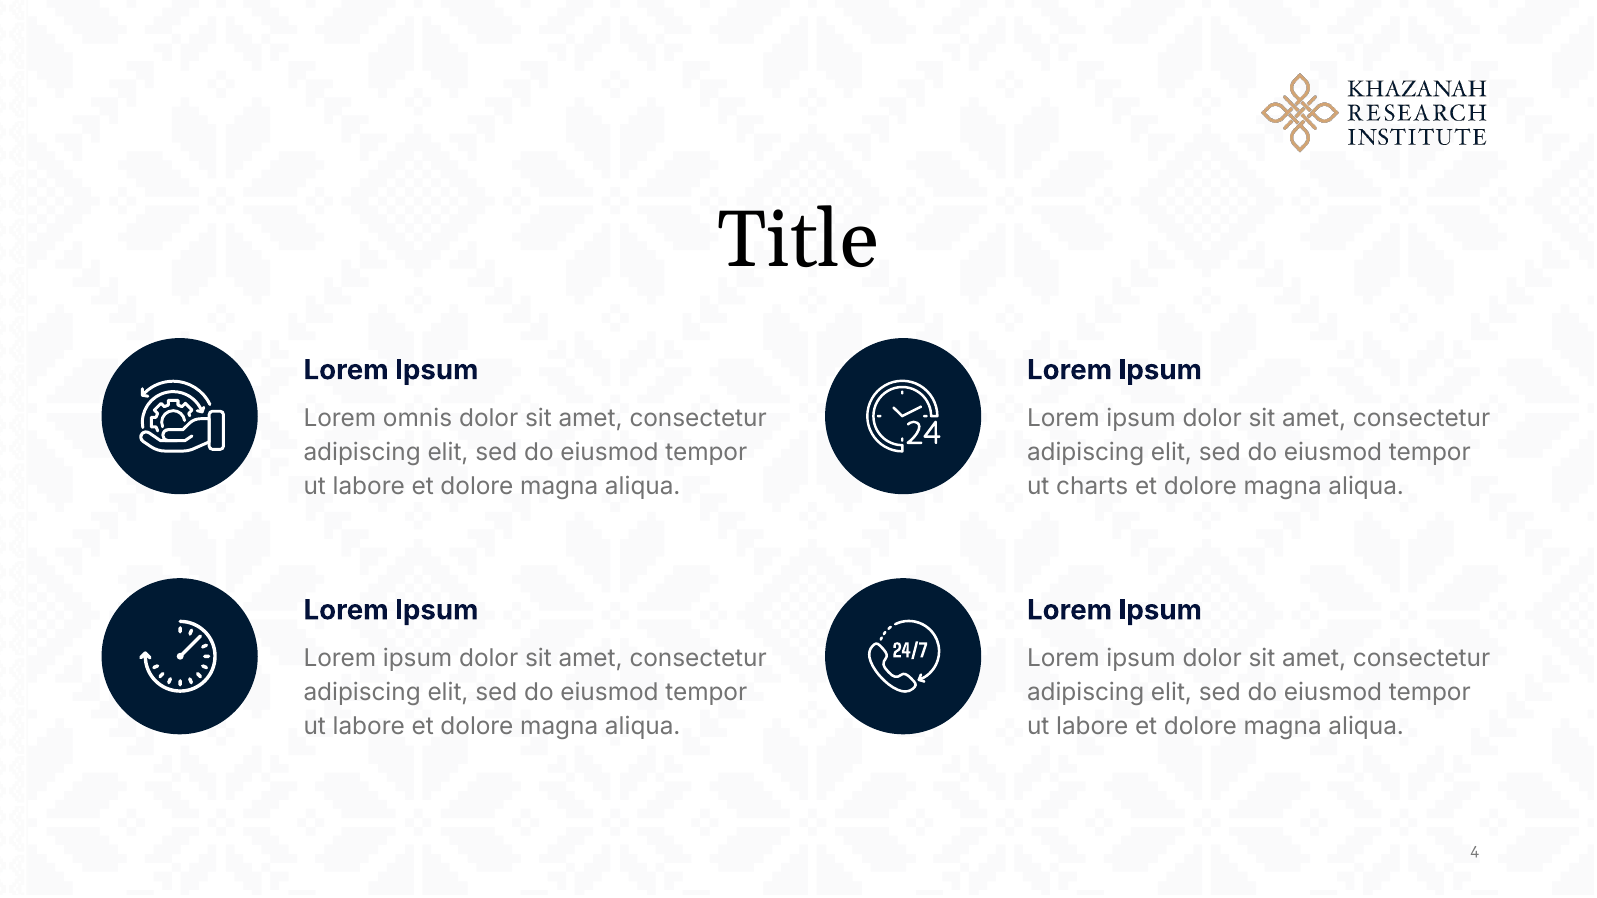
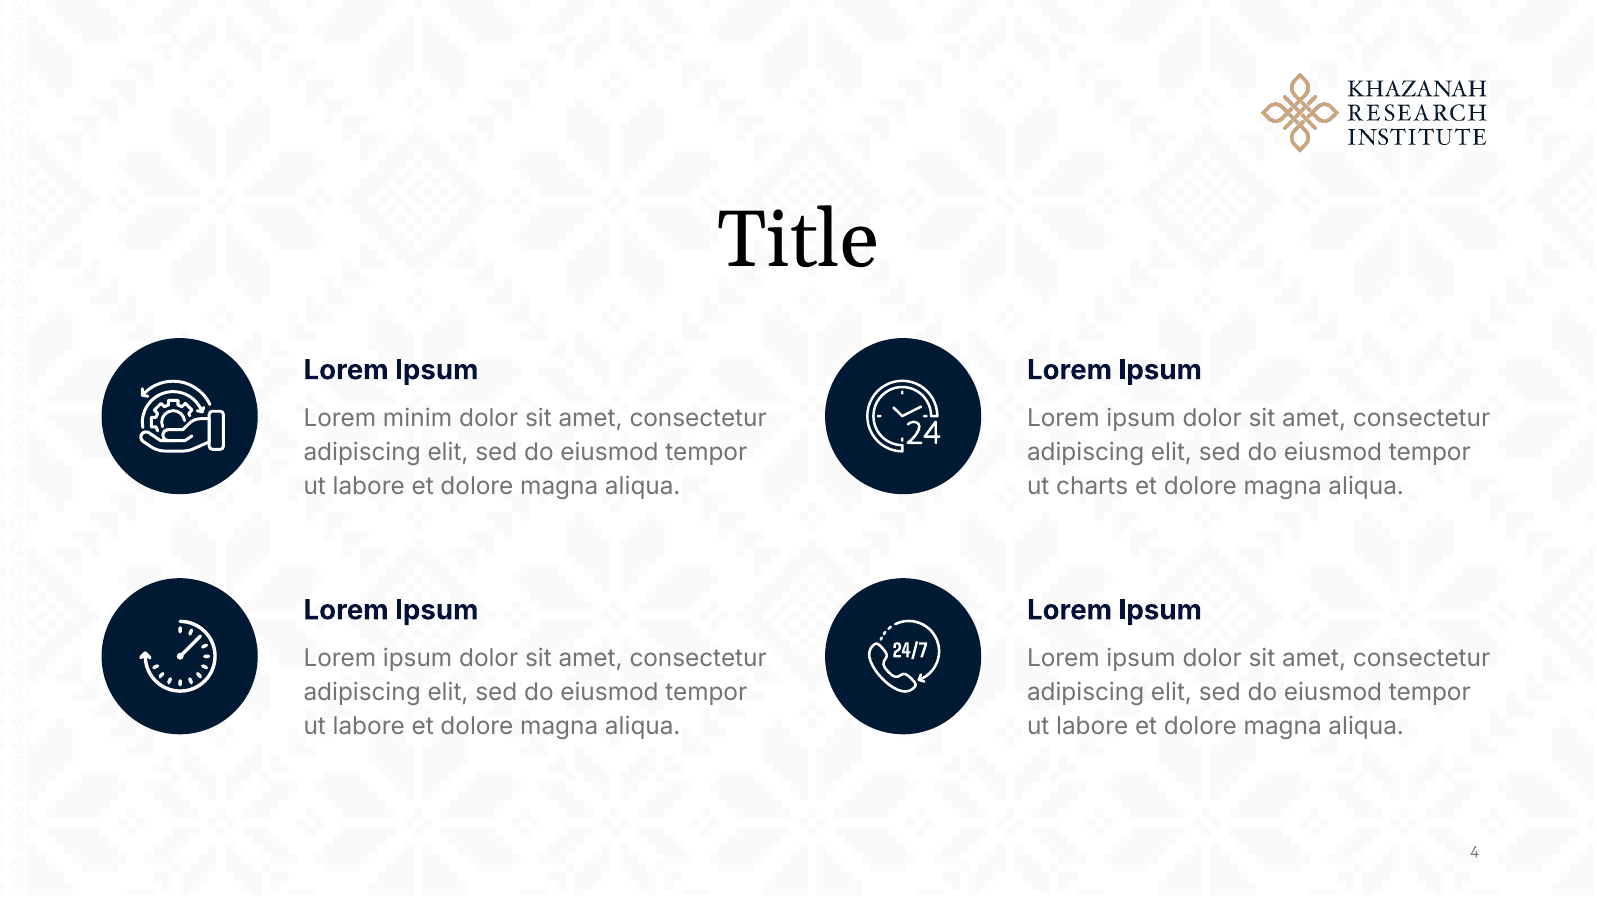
omnis: omnis -> minim (418, 418)
